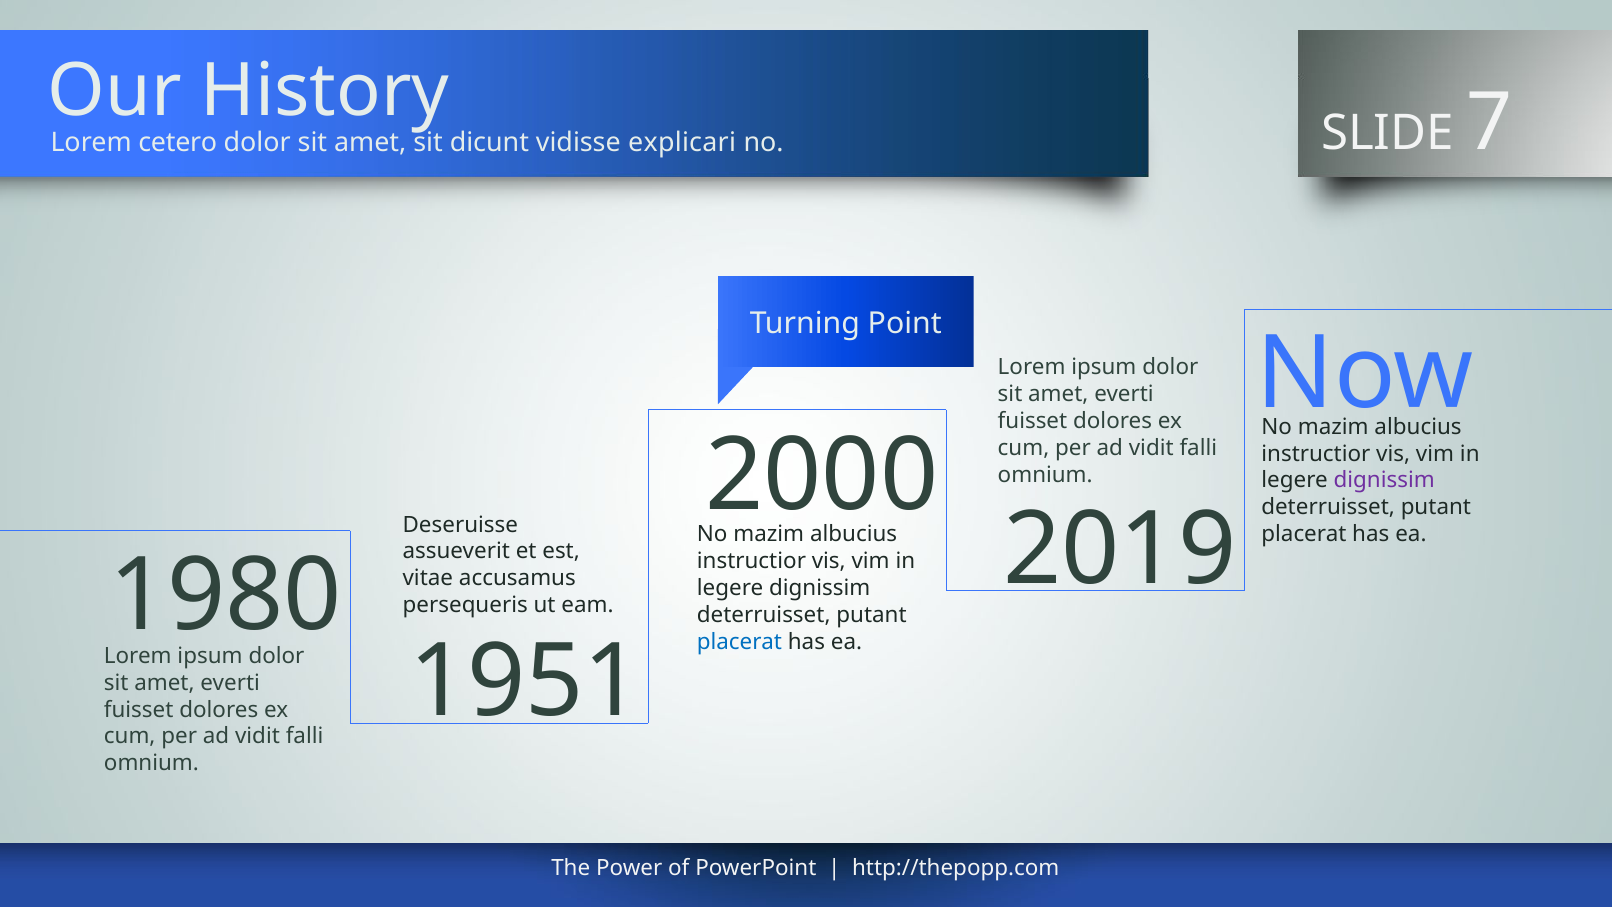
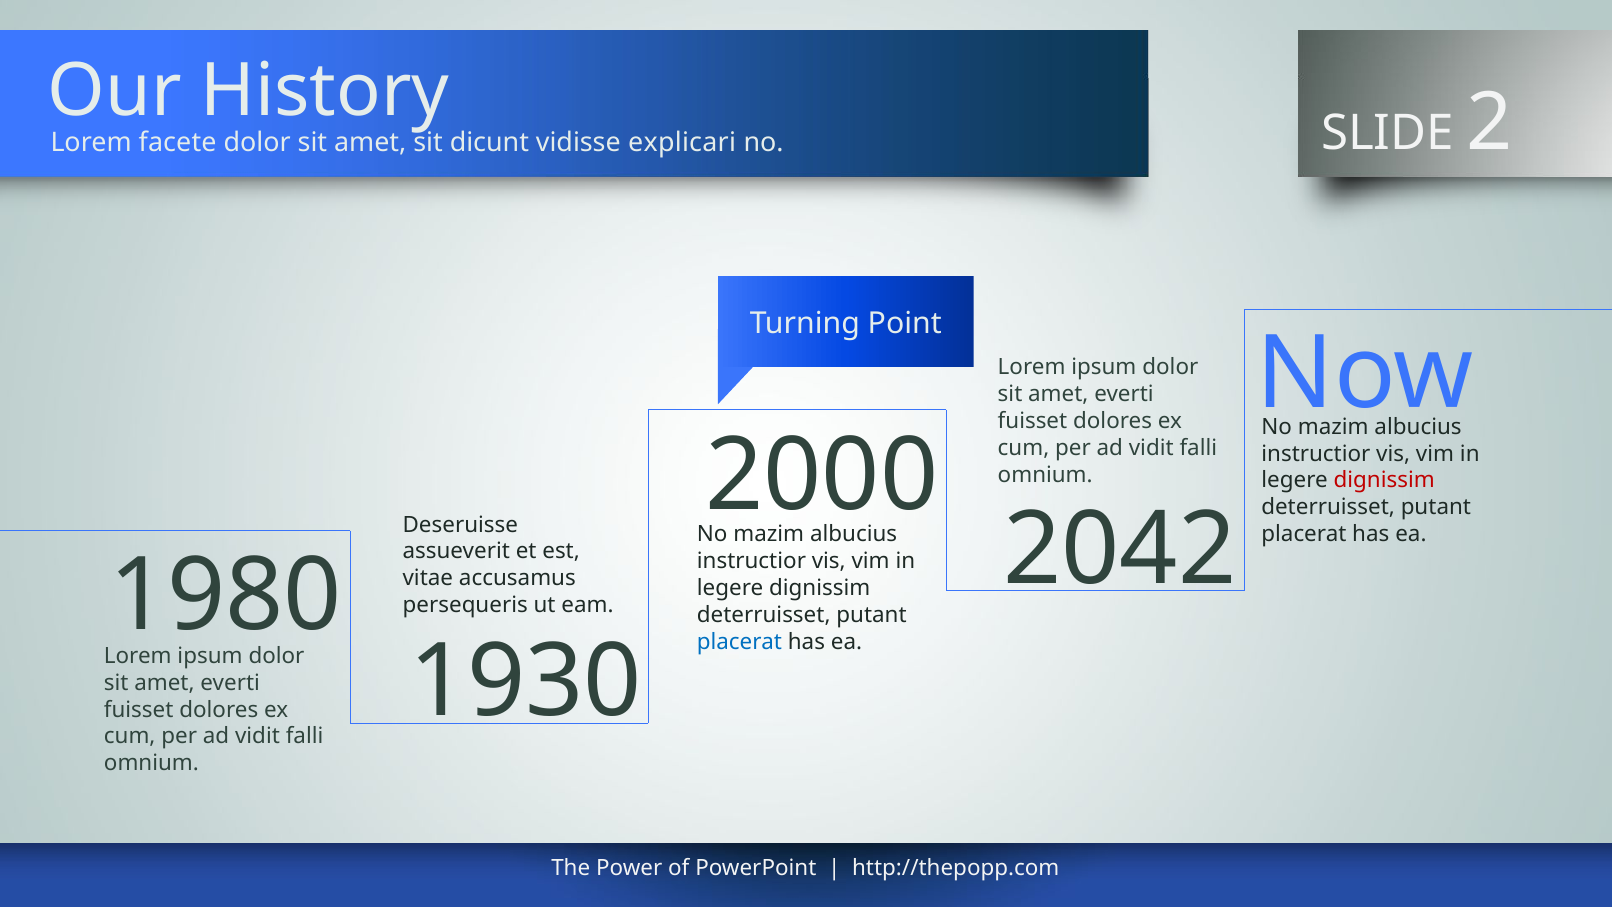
7: 7 -> 2 (1490, 123)
cetero: cetero -> facete (178, 142)
dignissim colour: purple -> red (1384, 480)
2019: 2019 -> 2042 (1120, 550)
1951: 1951 -> 1930 (526, 682)
